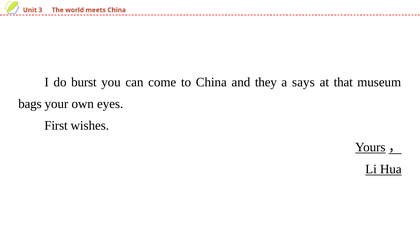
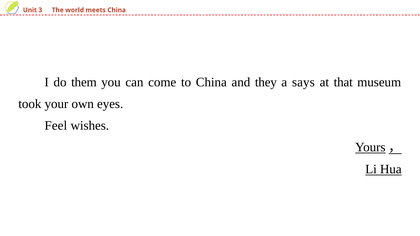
burst: burst -> them (84, 82)
bags: bags -> took (30, 104)
First: First -> Feel (56, 126)
